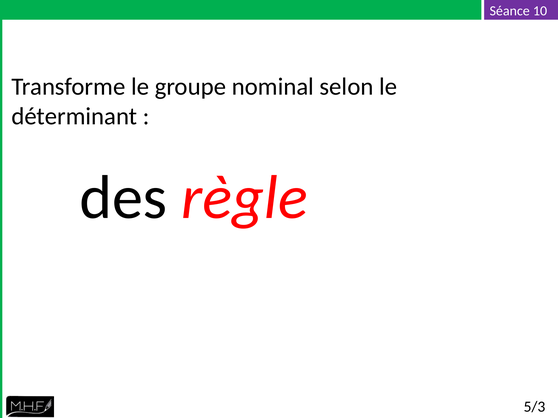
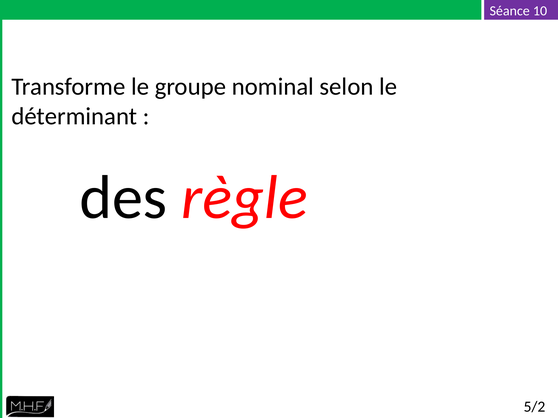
5/3: 5/3 -> 5/2 (534, 407)
